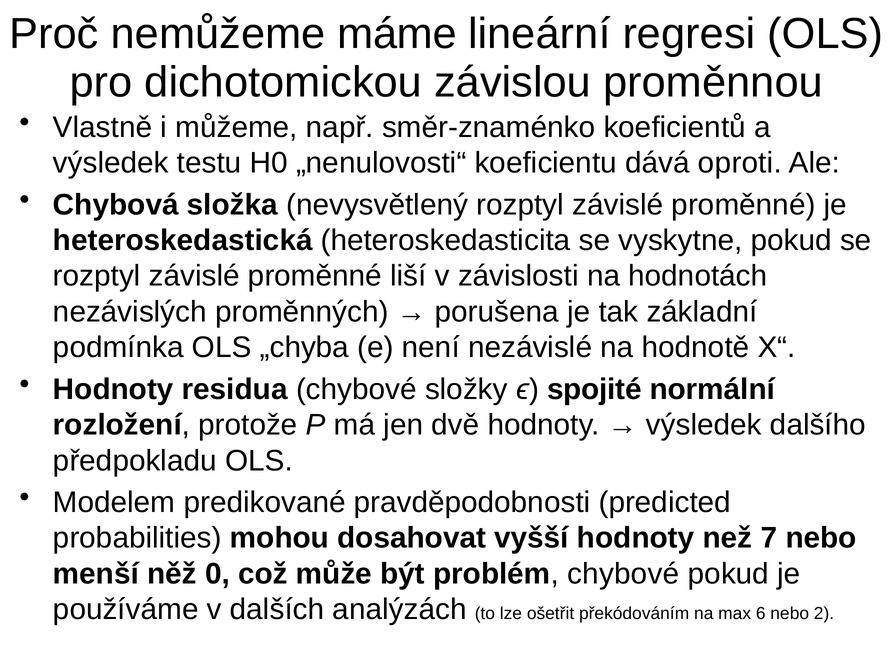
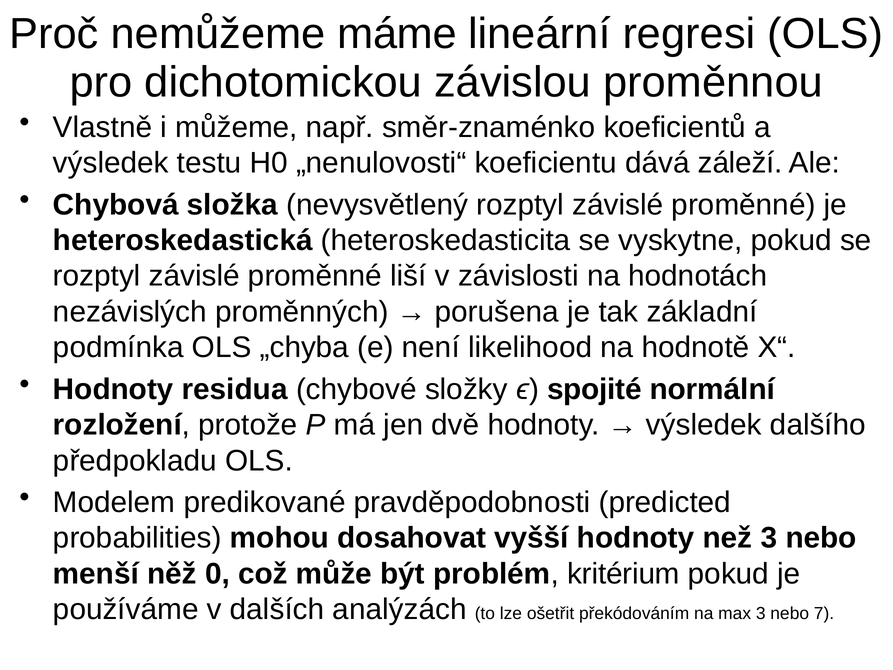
oproti: oproti -> záleží (740, 163)
nezávislé: nezávislé -> likelihood (530, 347)
než 7: 7 -> 3 (769, 538)
problém chybové: chybové -> kritérium (623, 574)
max 6: 6 -> 3 (761, 613)
2: 2 -> 7 (824, 613)
